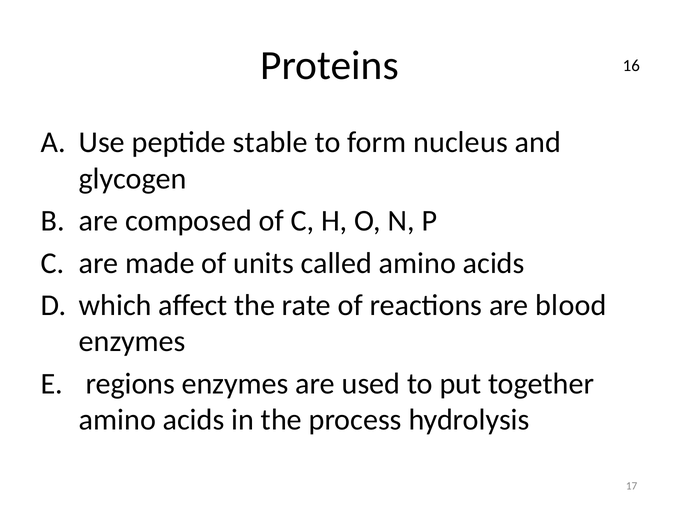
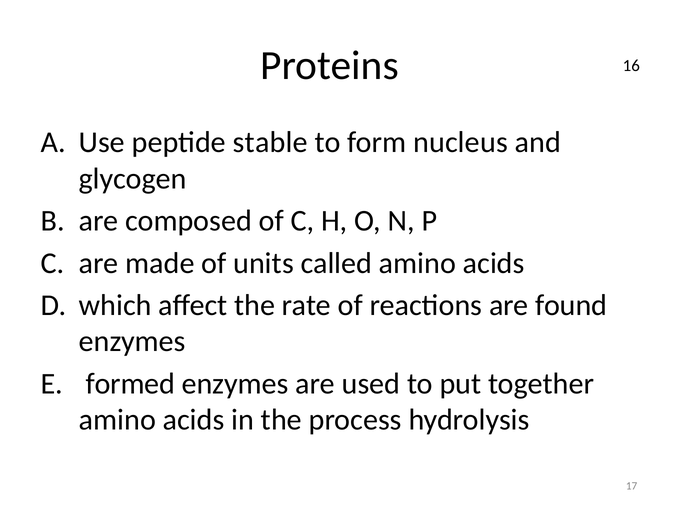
blood: blood -> found (571, 305)
regions: regions -> formed (130, 383)
